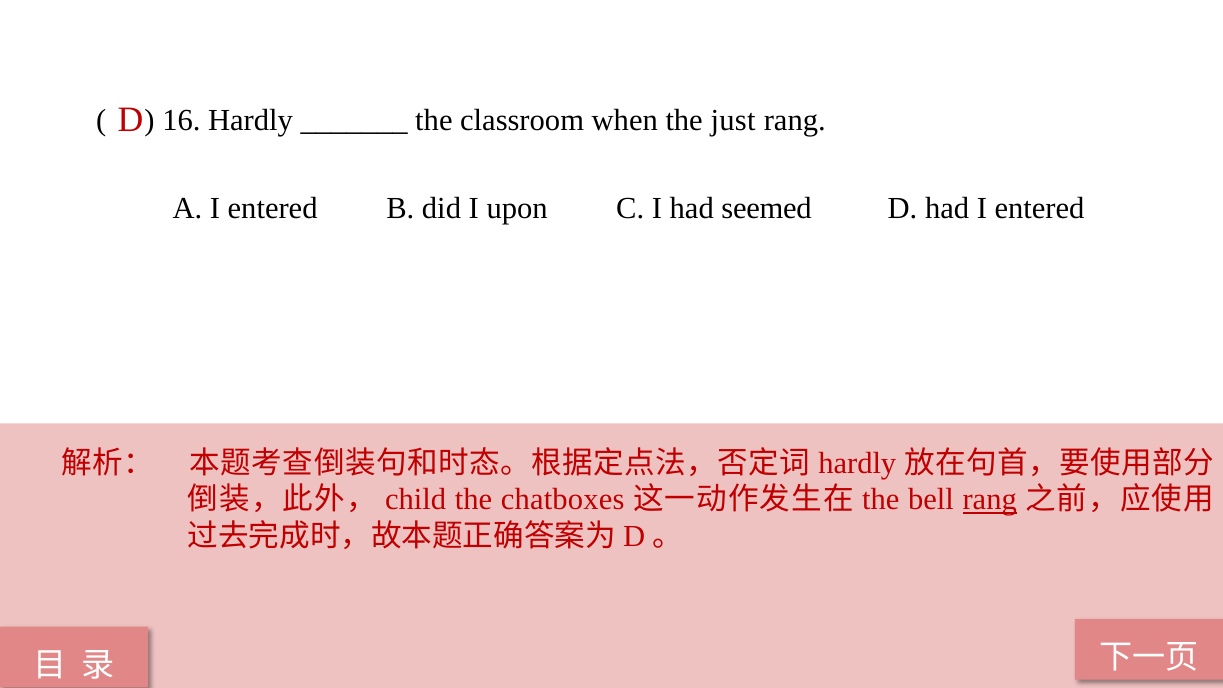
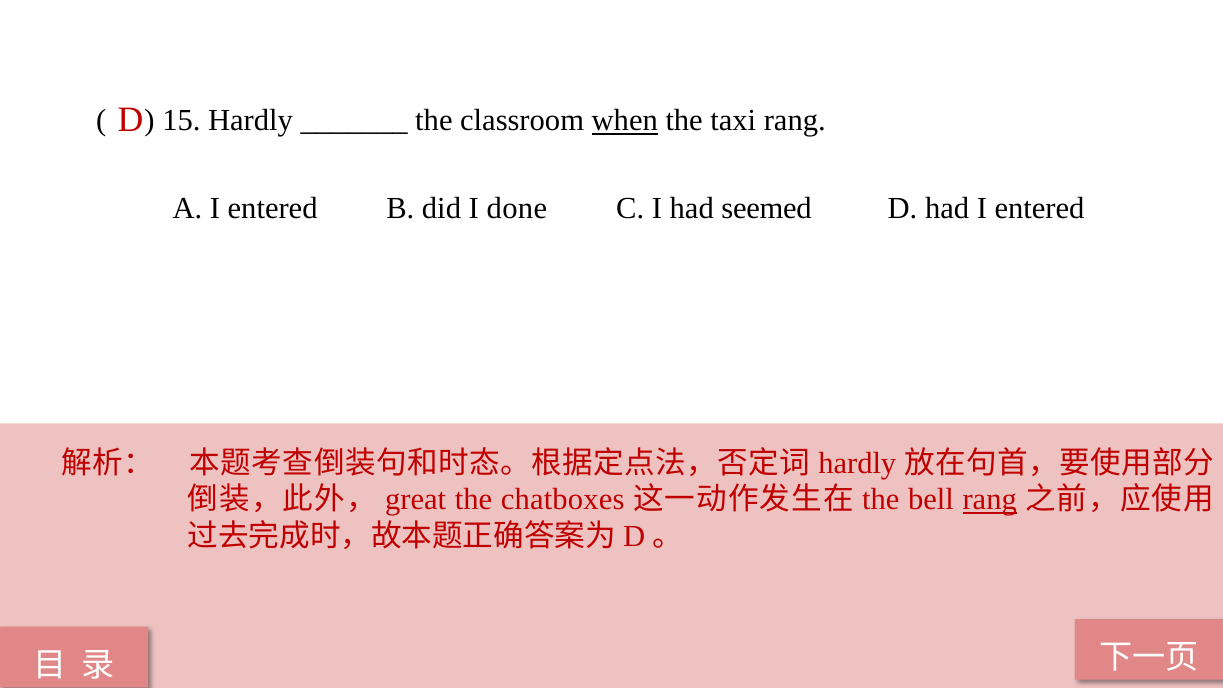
16: 16 -> 15 (181, 121)
when underline: none -> present (625, 121)
just: just -> taxi (733, 121)
upon: upon -> done (517, 209)
child: child -> great (416, 500)
